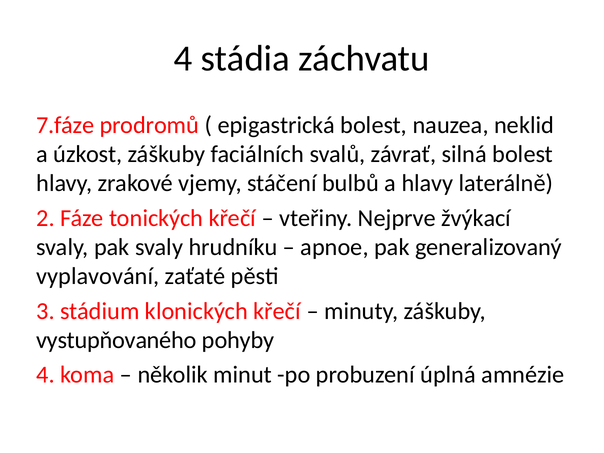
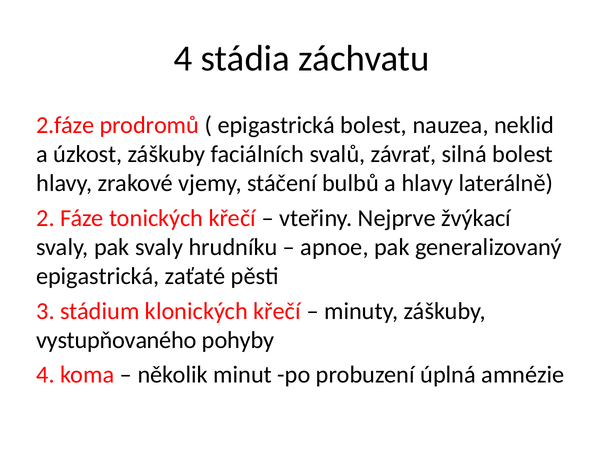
7.fáze: 7.fáze -> 2.fáze (65, 125)
vyplavování: vyplavování -> epigastrická (98, 276)
